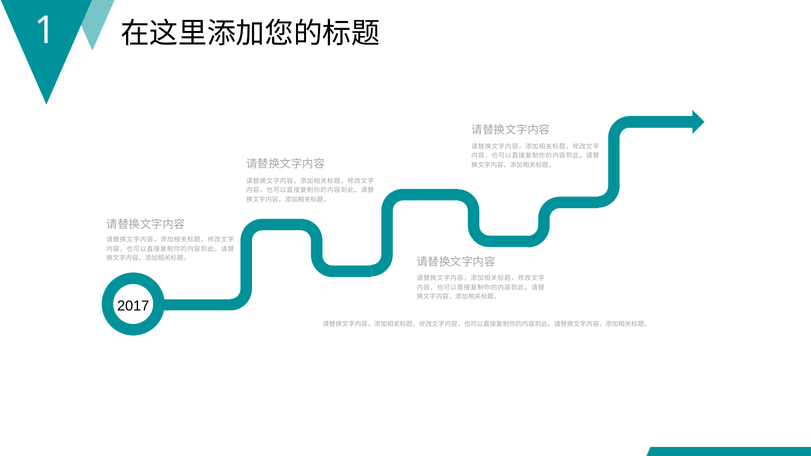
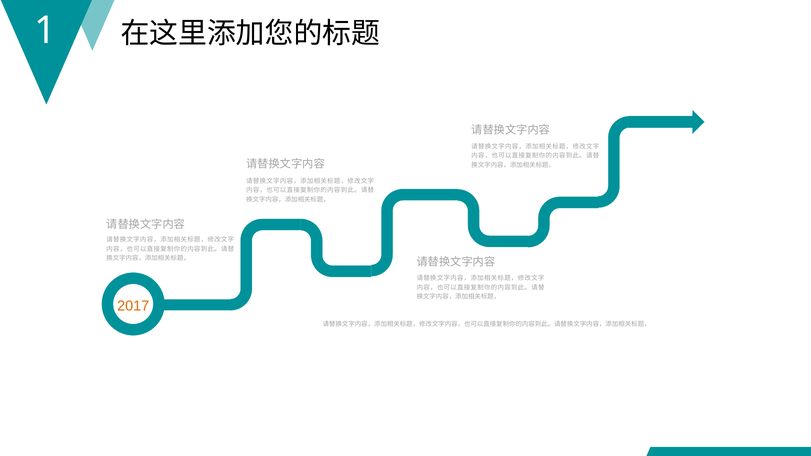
2017 colour: black -> orange (133, 306)
